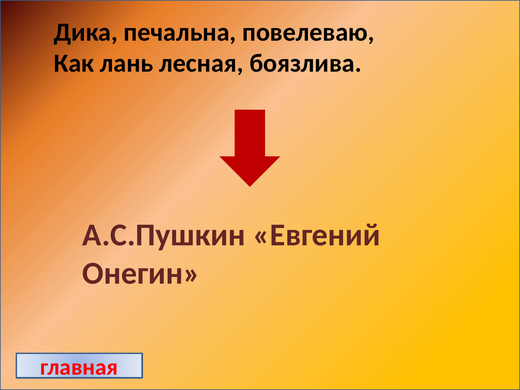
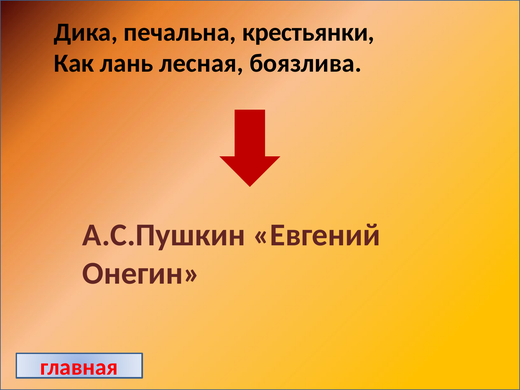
повелеваю: повелеваю -> крестьянки (308, 32)
